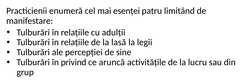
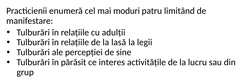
esenței: esenței -> moduri (127, 11)
privind: privind -> părăsit (74, 62)
aruncă: aruncă -> interes (112, 62)
